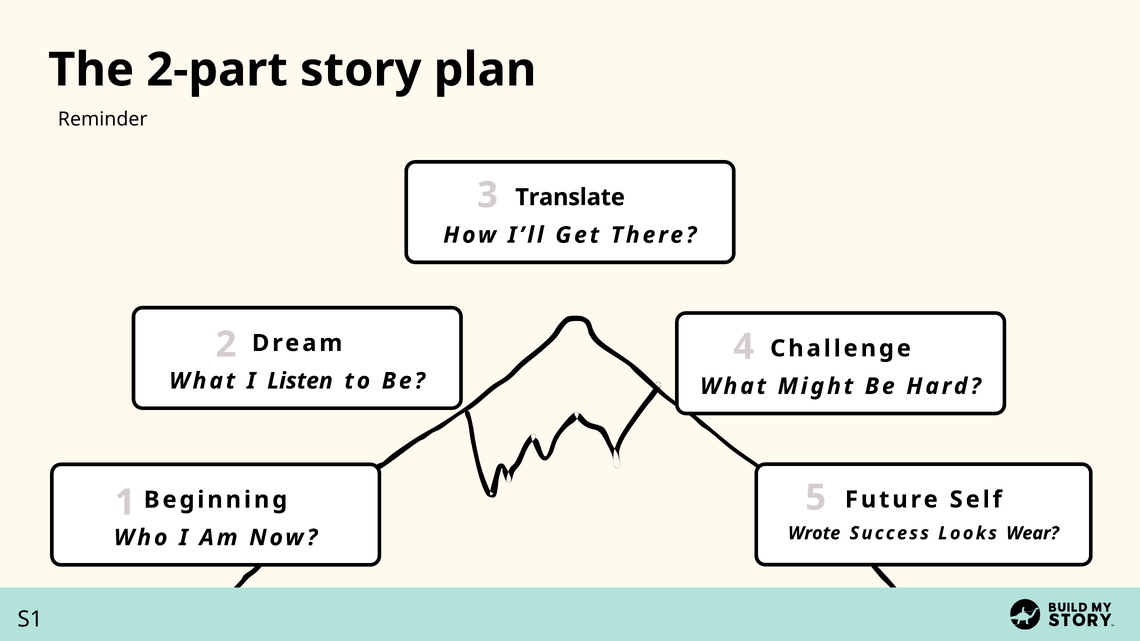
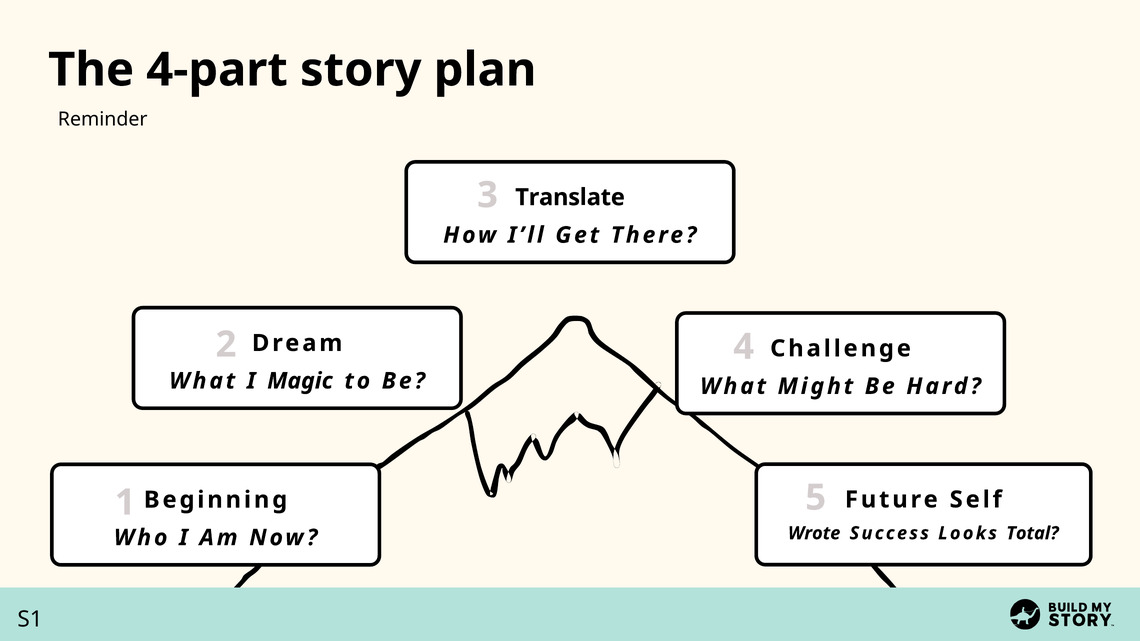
2-part: 2-part -> 4-part (217, 70)
Listen: Listen -> Magic (300, 381)
Wear: Wear -> Total (1032, 533)
